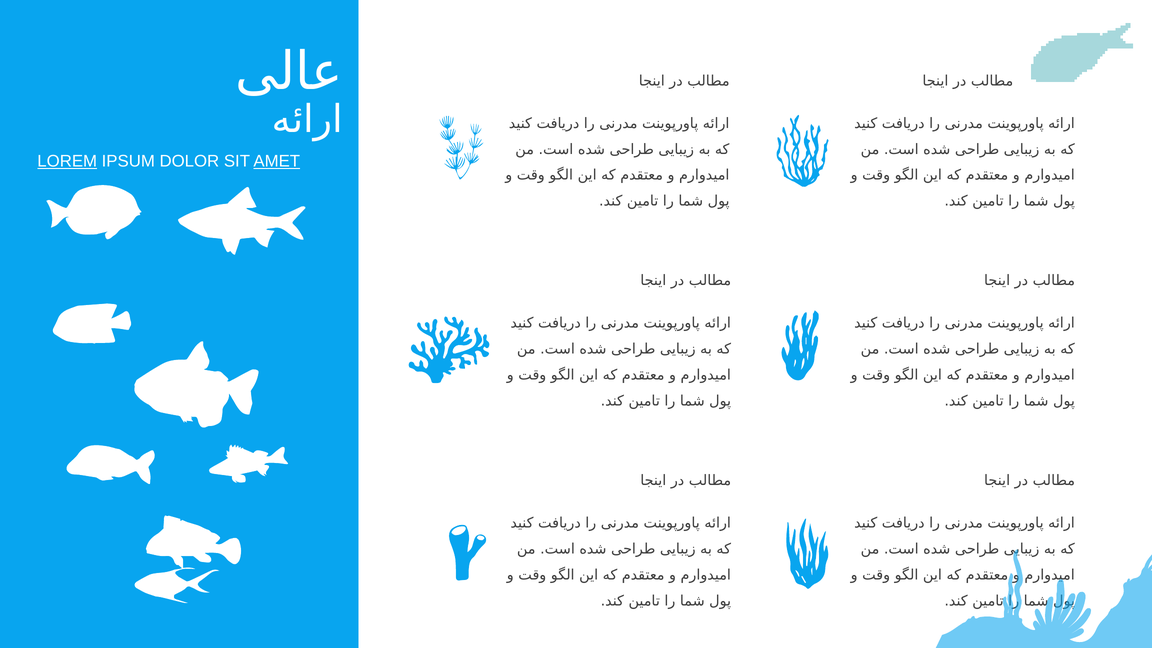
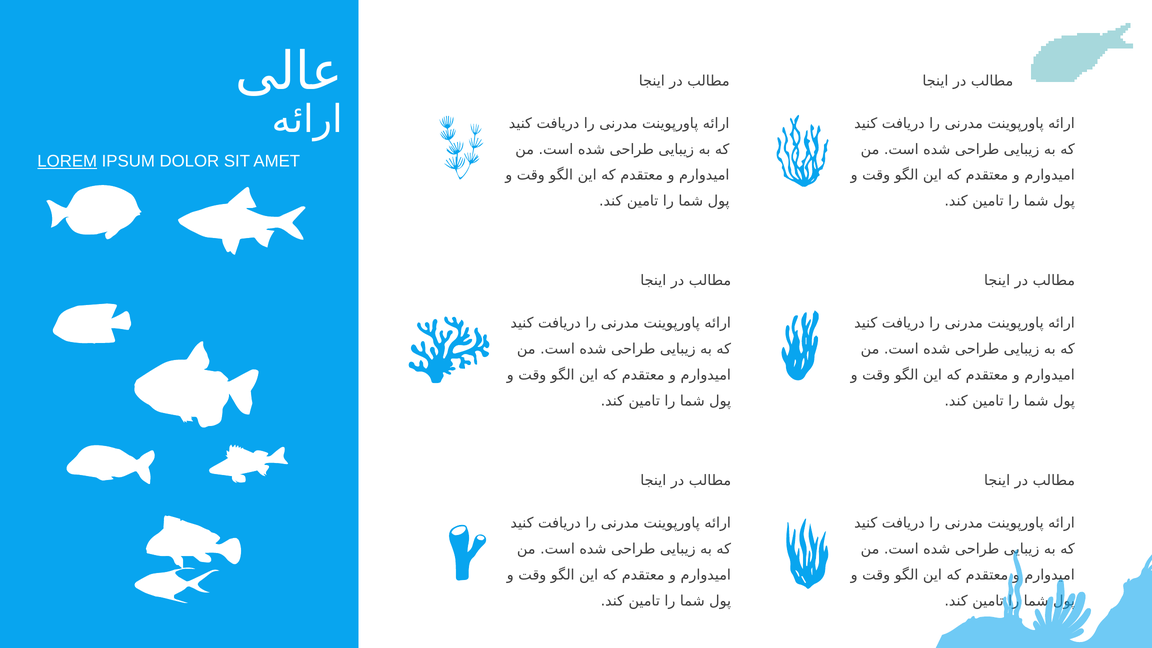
AMET underline: present -> none (277, 161)
